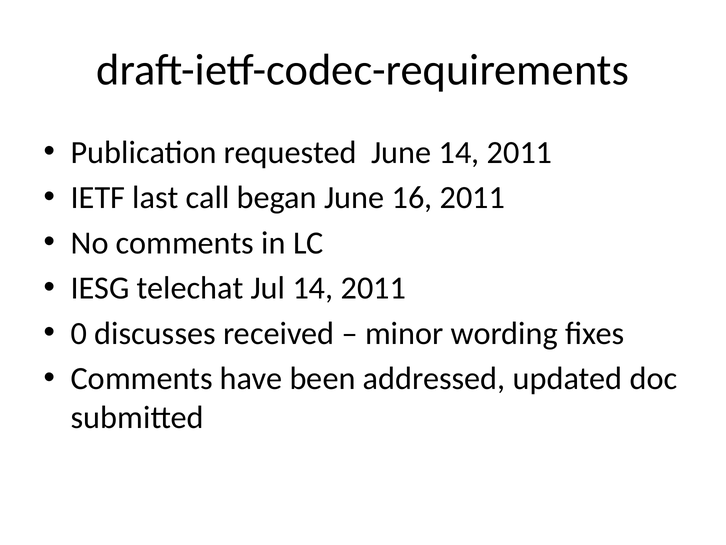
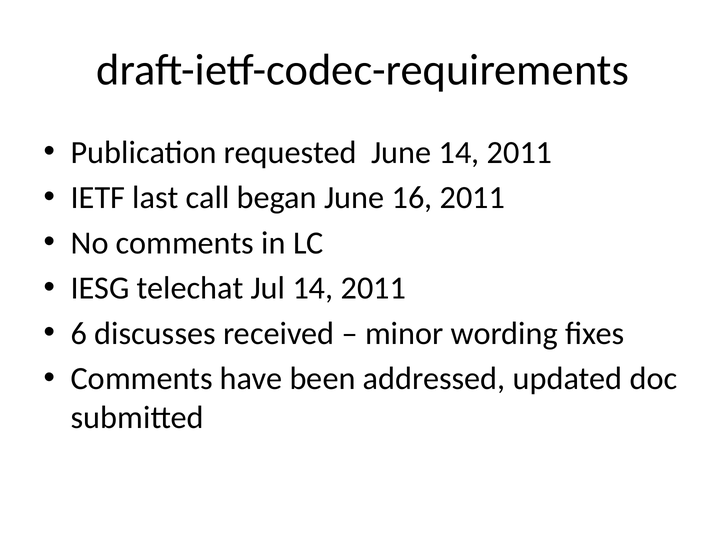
0: 0 -> 6 (79, 333)
